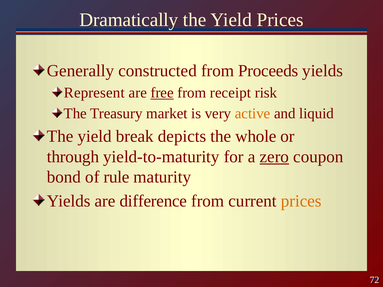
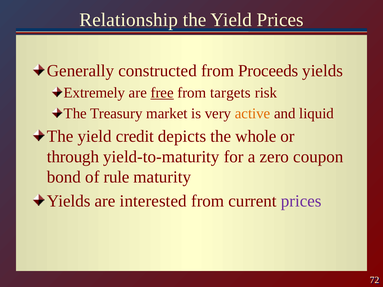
Dramatically: Dramatically -> Relationship (129, 20)
Represent: Represent -> Extremely (94, 93)
receipt: receipt -> targets (230, 93)
break: break -> credit (135, 136)
zero underline: present -> none (274, 157)
difference: difference -> interested (153, 201)
prices colour: orange -> purple (301, 201)
